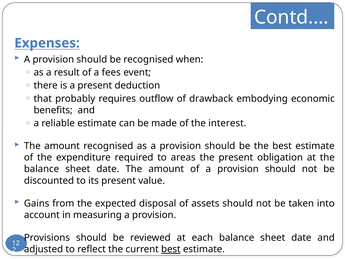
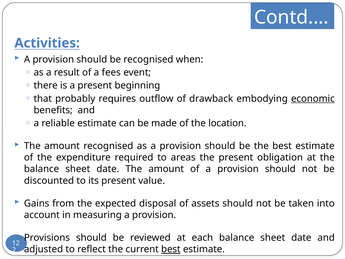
Expenses: Expenses -> Activities (47, 43)
deduction: deduction -> beginning (137, 85)
economic underline: none -> present (313, 99)
interest: interest -> location (227, 123)
